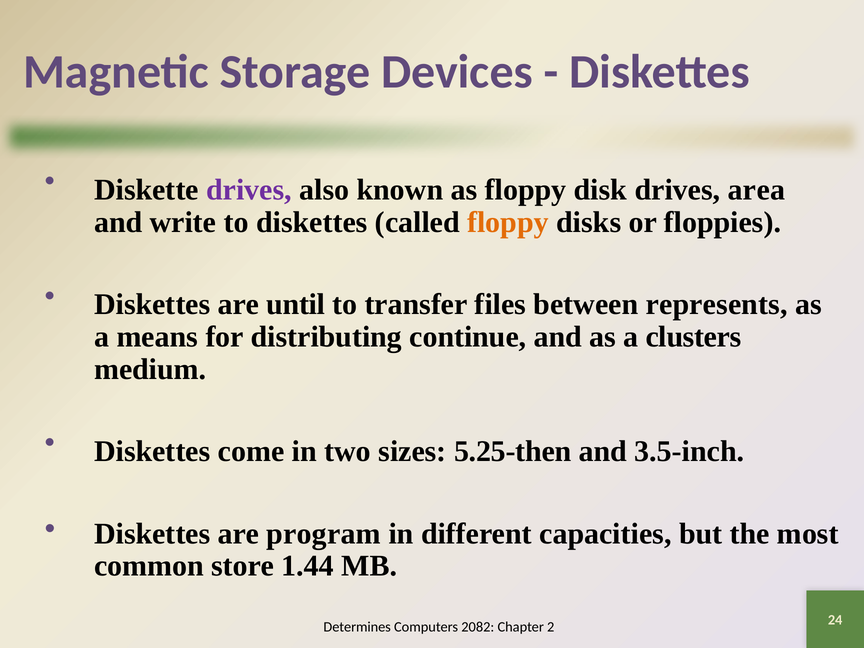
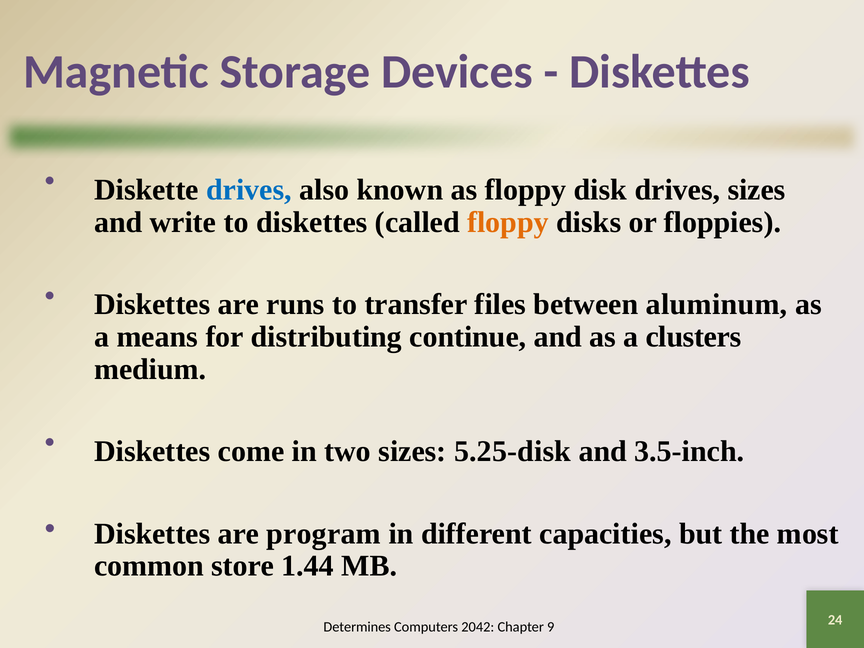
drives colour: purple -> blue (249, 190)
drives area: area -> sizes (757, 190)
until: until -> runs (296, 305)
represents: represents -> aluminum (717, 305)
5.25-then: 5.25-then -> 5.25-disk (513, 452)
2082: 2082 -> 2042 (478, 627)
2: 2 -> 9 (551, 627)
